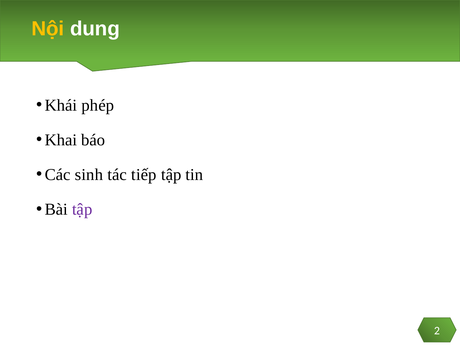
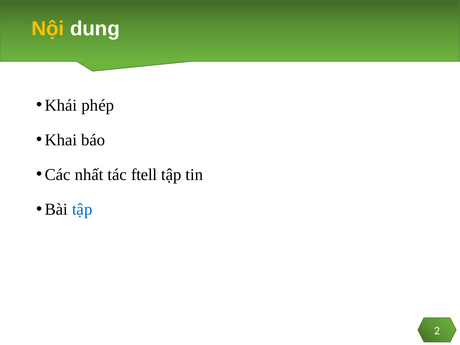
sinh: sinh -> nhất (89, 175)
tiếp: tiếp -> ftell (144, 175)
tập colour: purple -> blue (82, 210)
